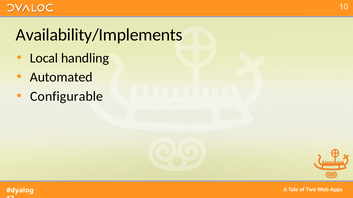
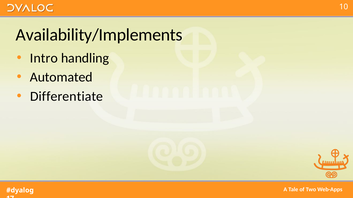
Local: Local -> Intro (44, 58)
Configurable: Configurable -> Differentiate (67, 97)
